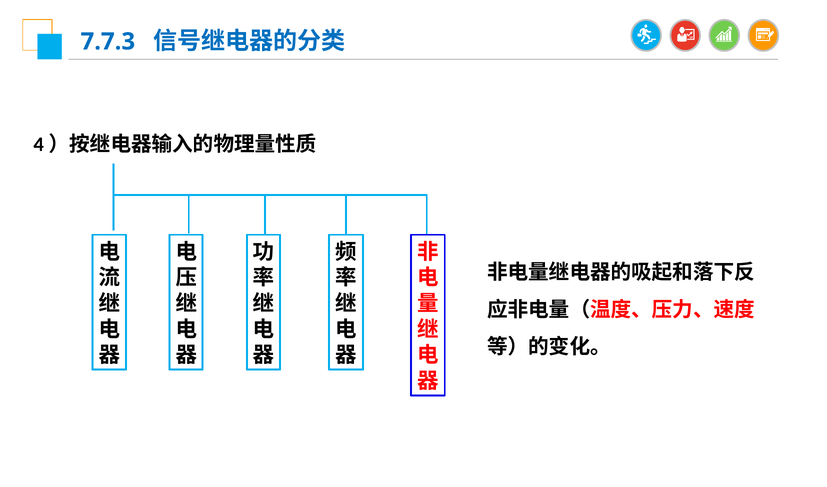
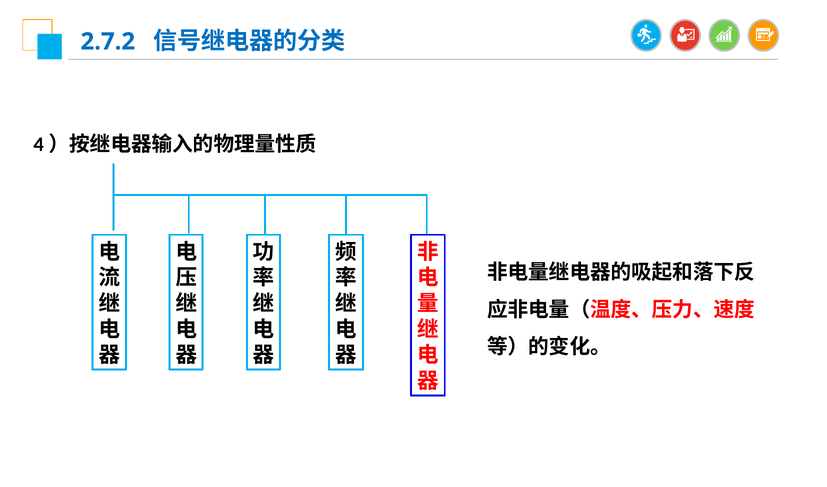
7.7.3: 7.7.3 -> 2.7.2 (108, 42)
